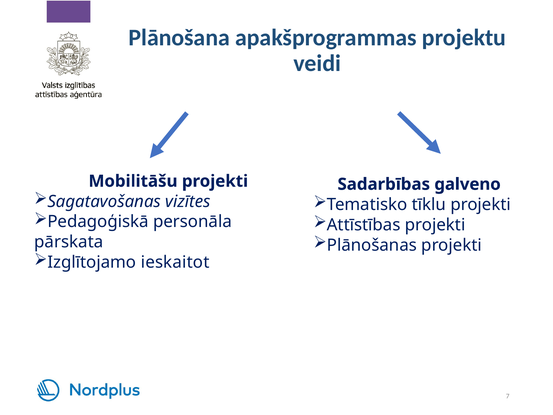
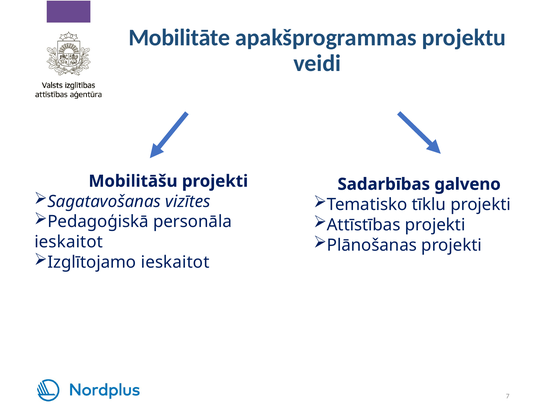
Plānošana: Plānošana -> Mobilitāte (179, 38)
pārskata: pārskata -> ieskaitot (69, 242)
